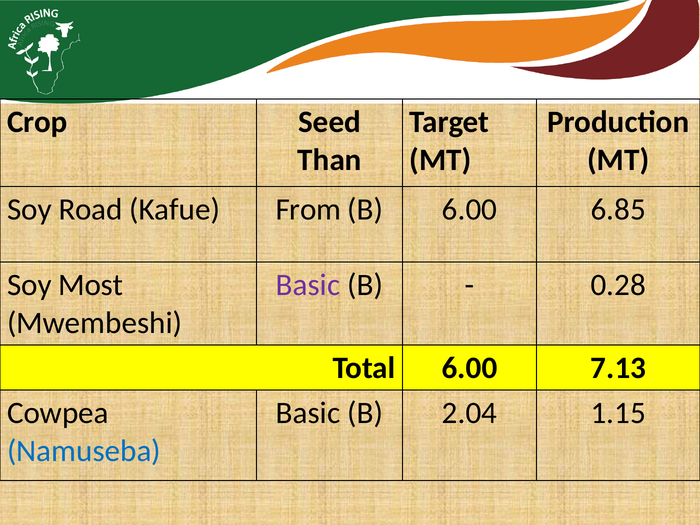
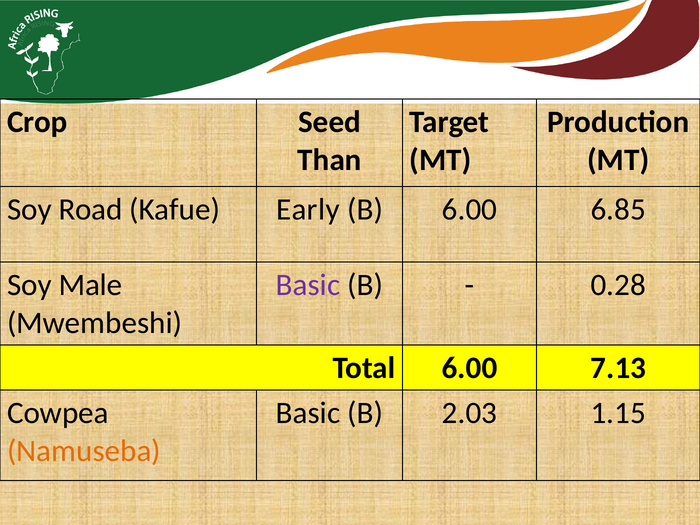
From: From -> Early (308, 209)
Most: Most -> Male (91, 285)
2.04: 2.04 -> 2.03 (470, 413)
Namuseba colour: blue -> orange (84, 451)
